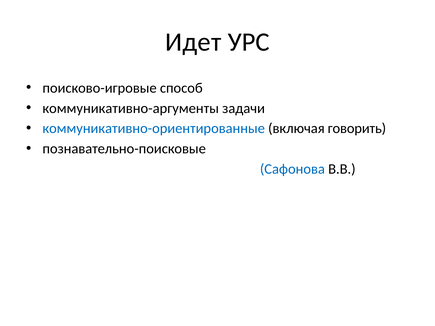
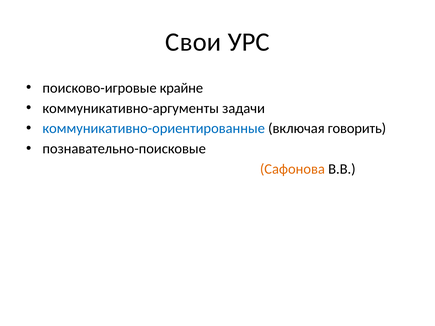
Идет: Идет -> Свои (193, 42)
способ: способ -> крайне (181, 88)
Сафонова colour: blue -> orange (292, 169)
